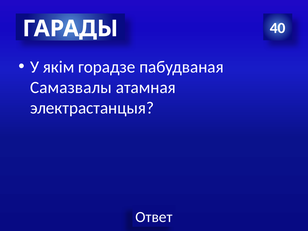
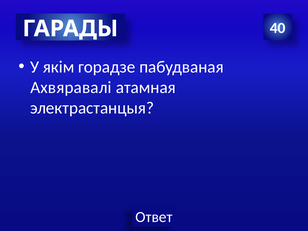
Самазвалы: Самазвалы -> Ахвяравалі (71, 87)
